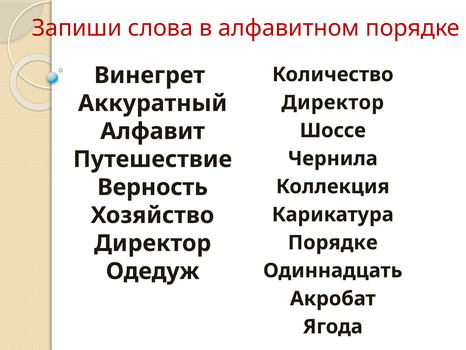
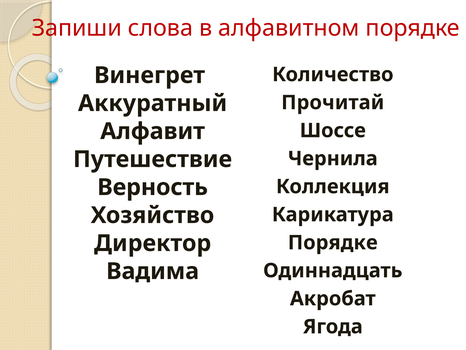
Директор: Директор -> Прочитай (333, 102)
Одедуж: Одедуж -> Вадима (153, 271)
